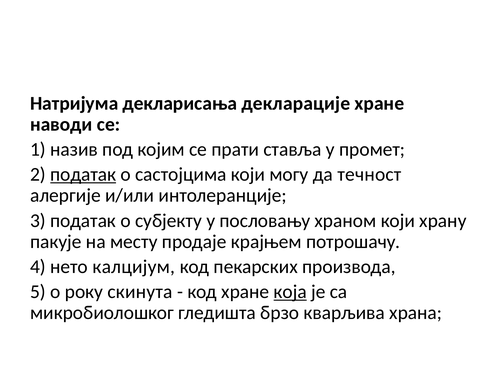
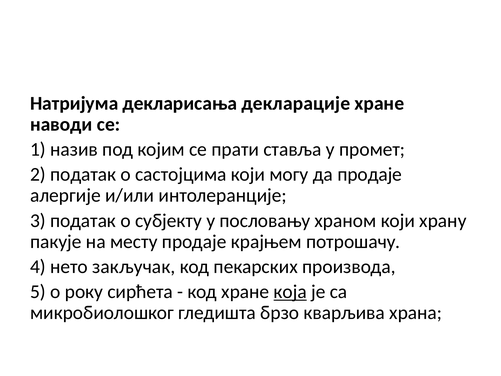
податак underline: present -> none (83, 174)
да течност: течност -> продаје (370, 174)
калцијум: калцијум -> закључак (134, 267)
скинута: скинута -> сирћета (140, 292)
